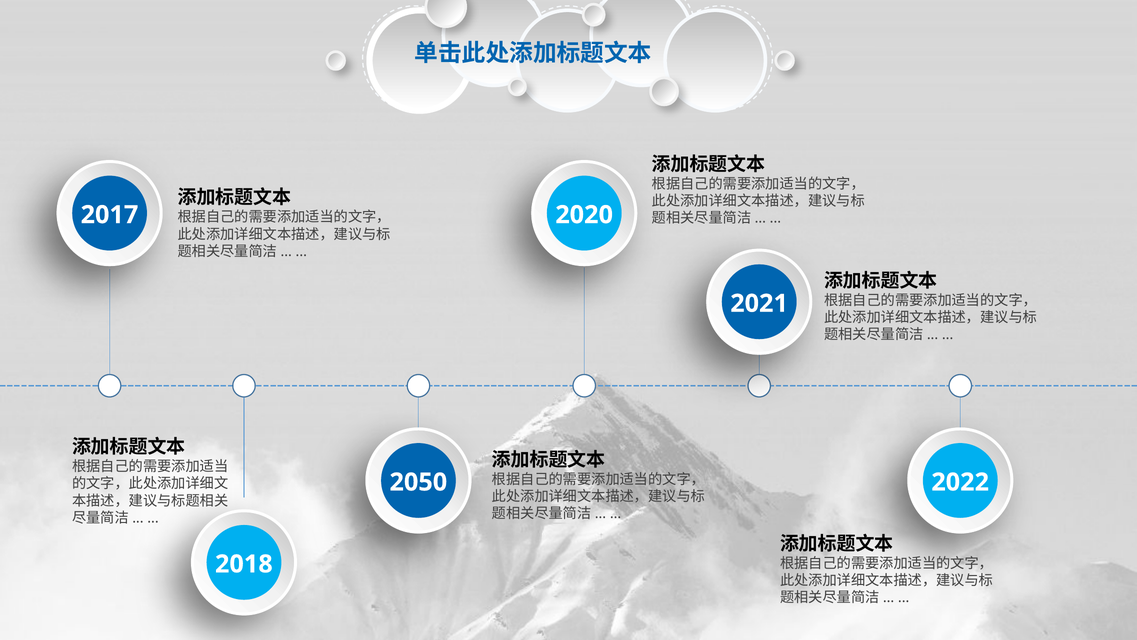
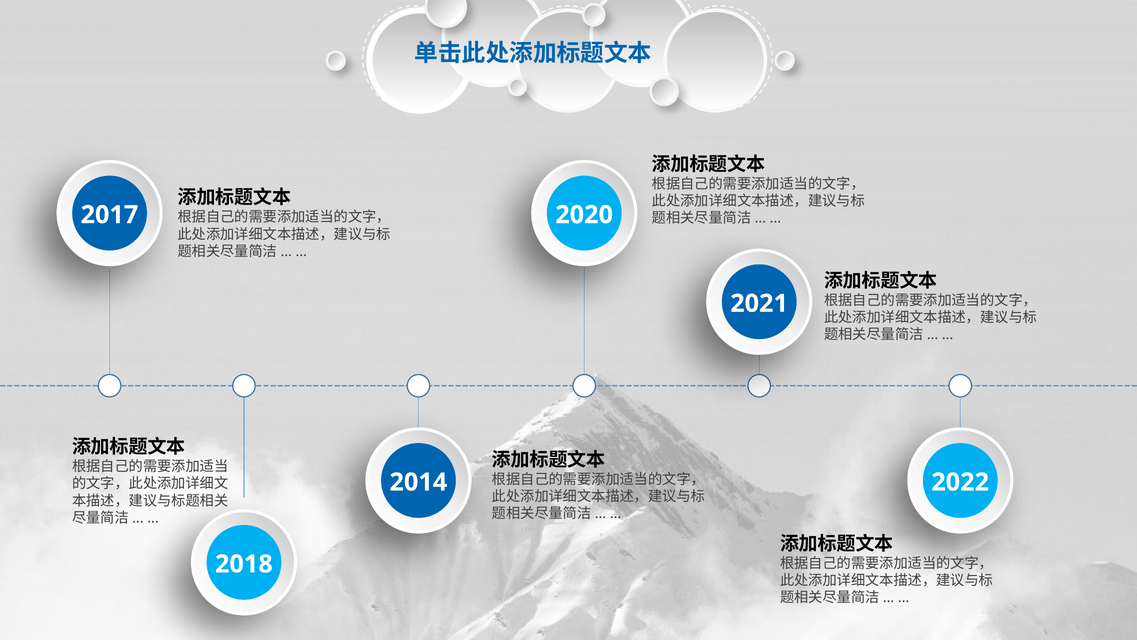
2050: 2050 -> 2014 (418, 482)
